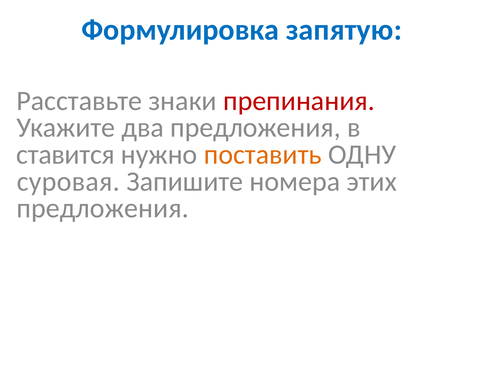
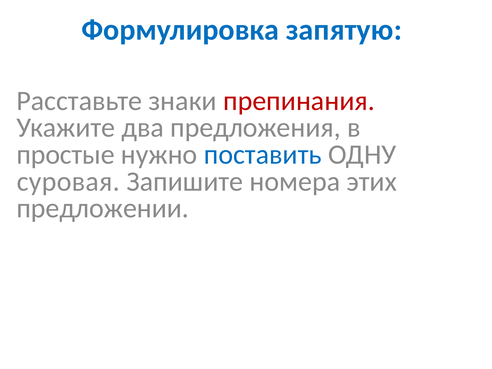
ставится: ставится -> простые (66, 155)
поставить colour: orange -> blue (263, 155)
предложения: предложения -> предложении (103, 208)
